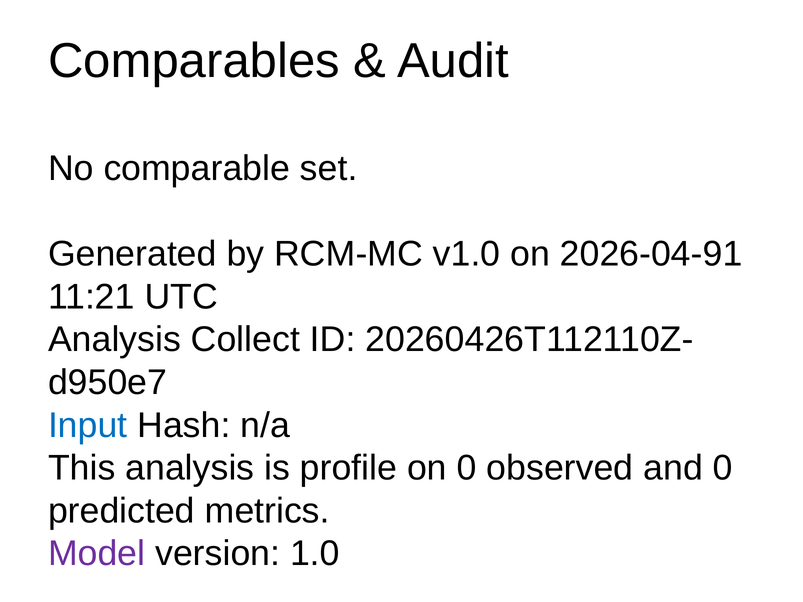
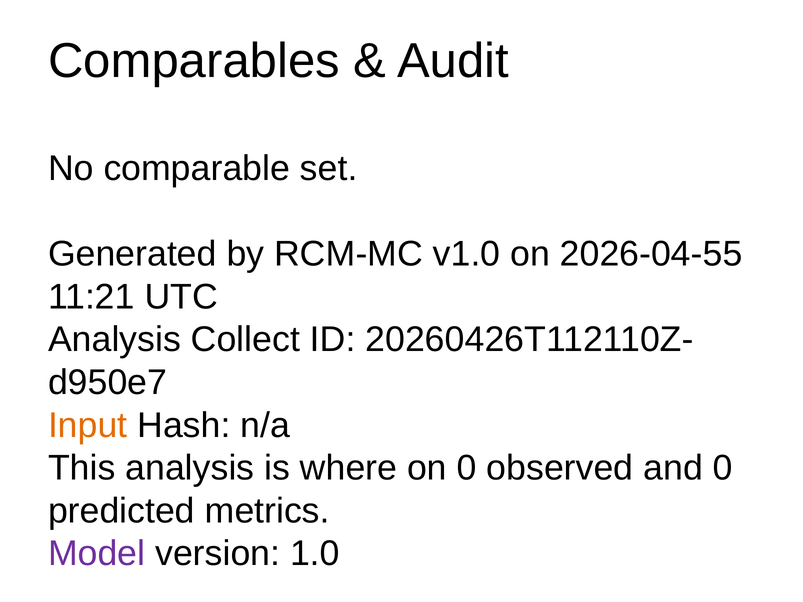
2026-04-91: 2026-04-91 -> 2026-04-55 (651, 254)
Input colour: blue -> orange (88, 425)
profile: profile -> where (349, 468)
